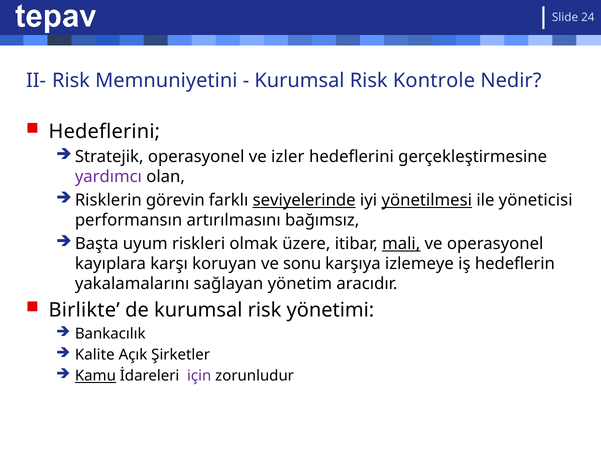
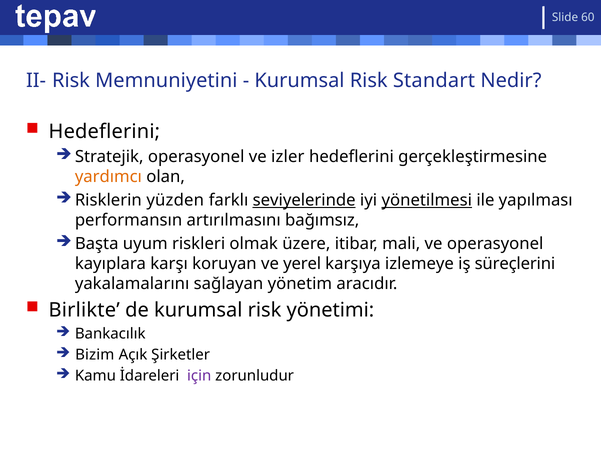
24: 24 -> 60 (588, 17)
Kontrole: Kontrole -> Standart (434, 80)
yardımcı colour: purple -> orange (108, 177)
görevin: görevin -> yüzden (175, 200)
yöneticisi: yöneticisi -> yapılması (536, 200)
mali underline: present -> none (401, 244)
sonu: sonu -> yerel (302, 264)
hedeflerin: hedeflerin -> süreçlerini (515, 264)
Kalite: Kalite -> Bizim (95, 355)
Kamu underline: present -> none (95, 376)
